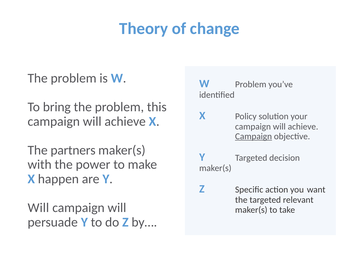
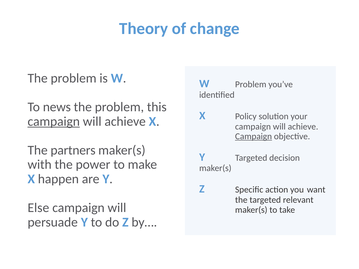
bring: bring -> news (57, 107)
campaign underline: none -> present (54, 122)
Will: Will -> Else (38, 208)
